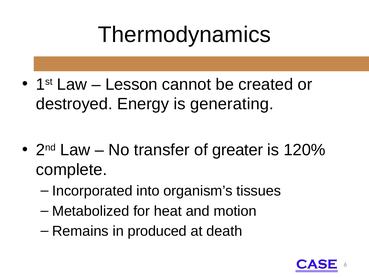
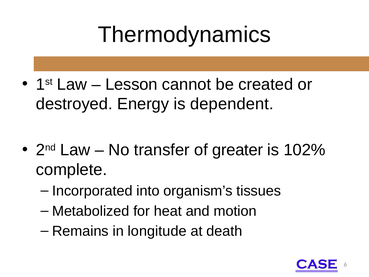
generating: generating -> dependent (232, 104)
120%: 120% -> 102% (305, 150)
produced: produced -> longitude (157, 231)
